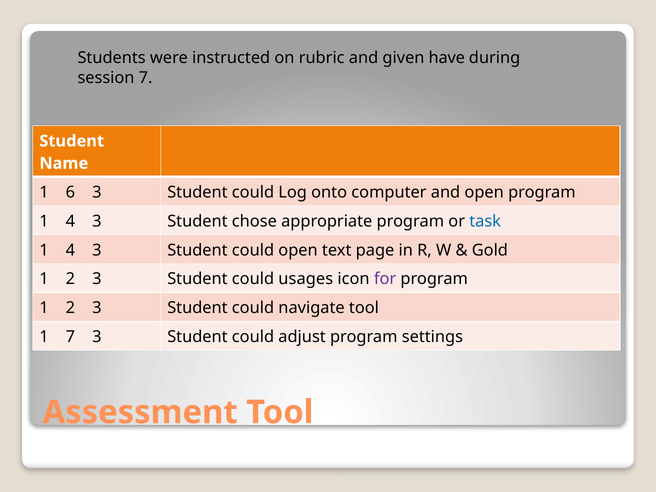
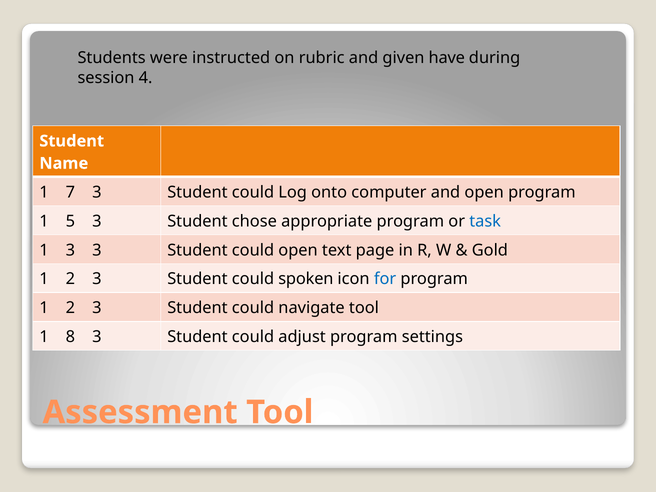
session 7: 7 -> 4 (146, 78)
6: 6 -> 7 (70, 192)
4: 4 -> 5 (70, 221)
4: 4 -> 3 (70, 250)
usages: usages -> spoken (306, 279)
for colour: purple -> blue (385, 279)
1 7: 7 -> 8 (70, 337)
